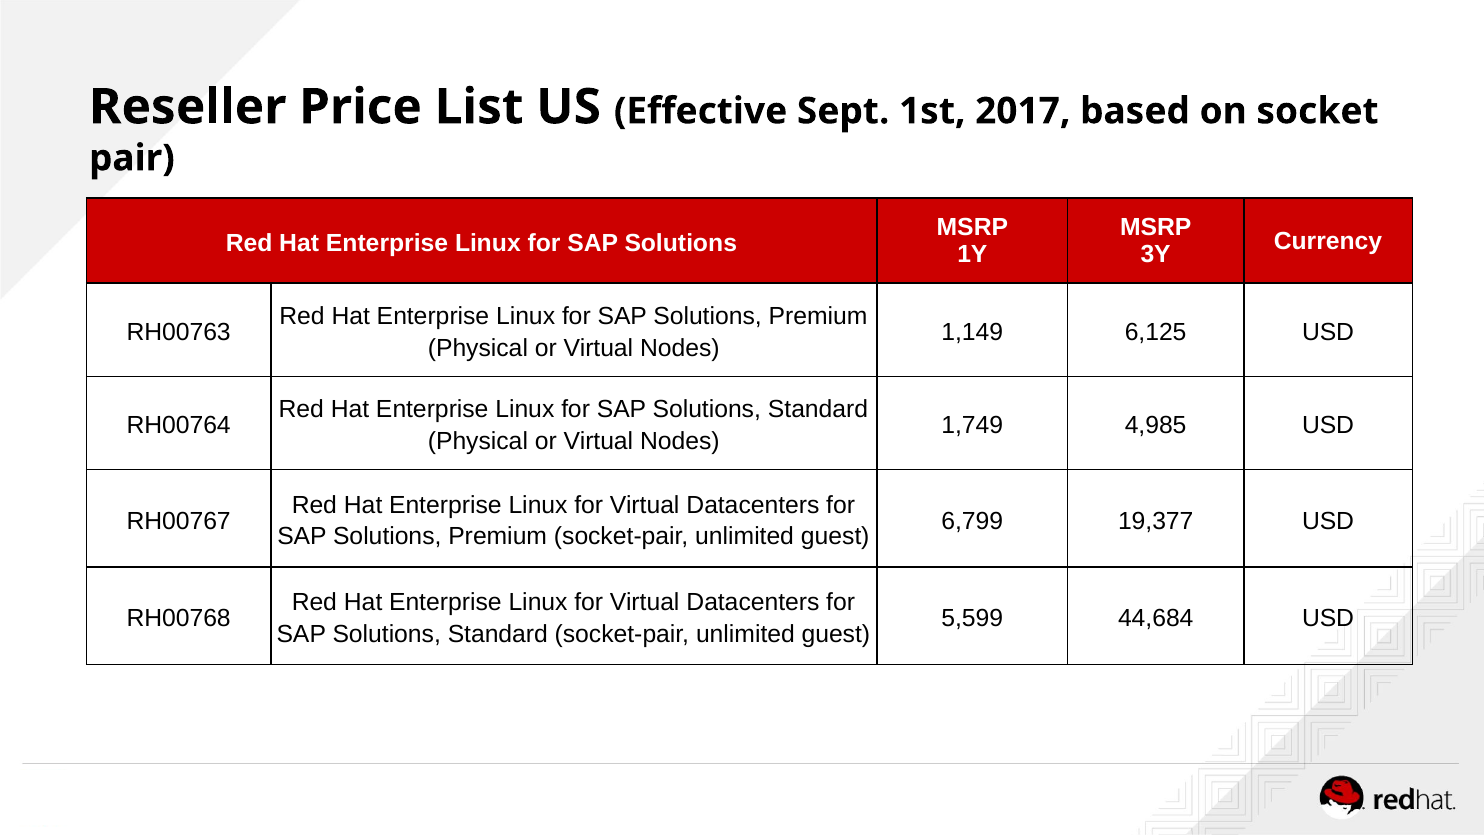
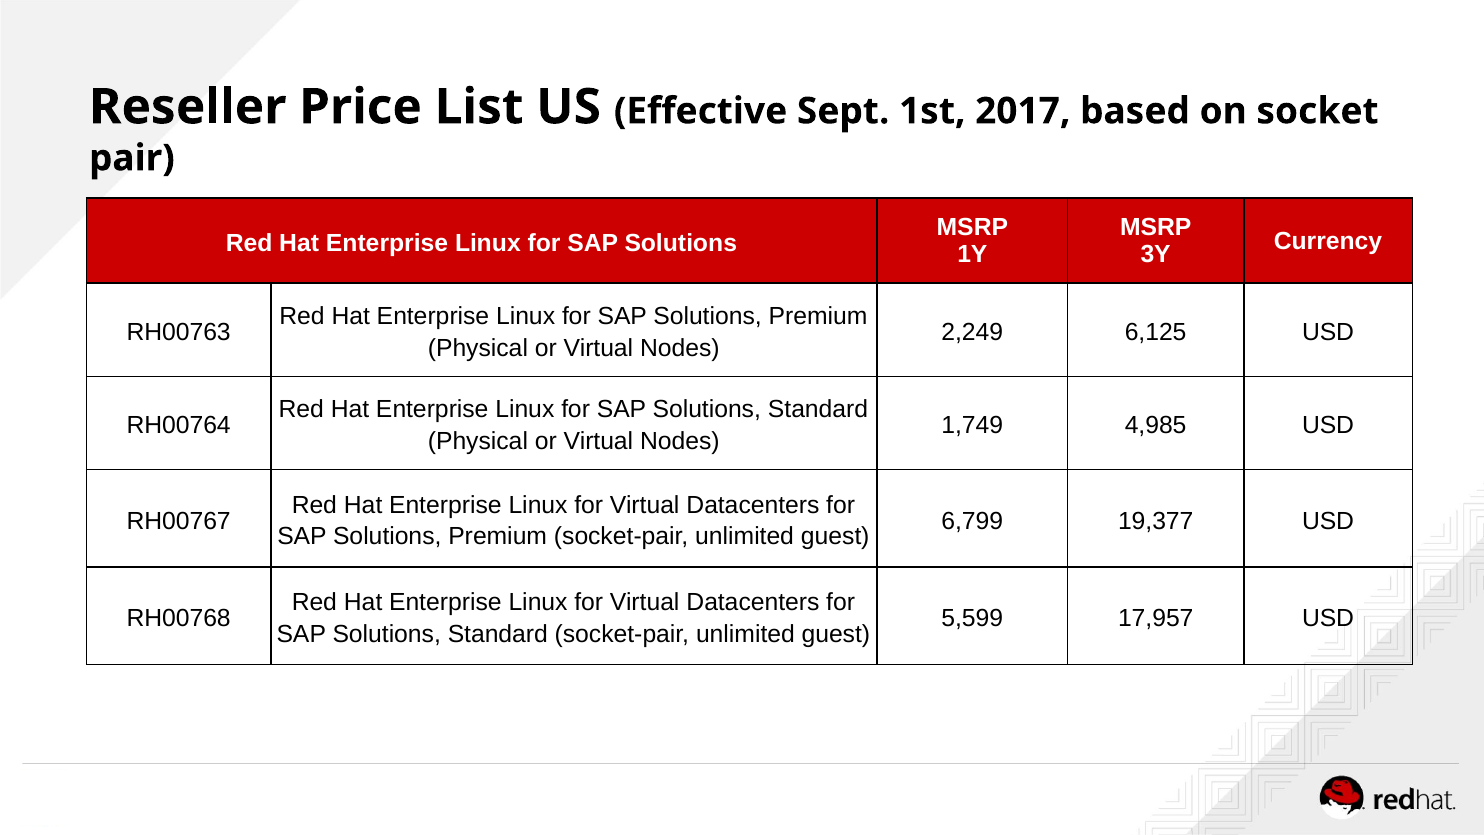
1,149: 1,149 -> 2,249 (972, 332)
44,684: 44,684 -> 17,957 (1156, 618)
